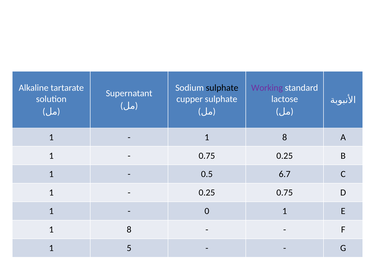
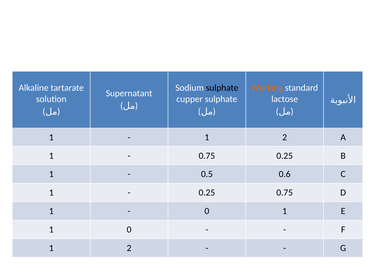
Working colour: purple -> orange (267, 88)
8: 8 -> 2 (285, 137)
6.7: 6.7 -> 0.6 (285, 174)
8: 8 -> 0 (129, 230)
5: 5 -> 2 (129, 248)
